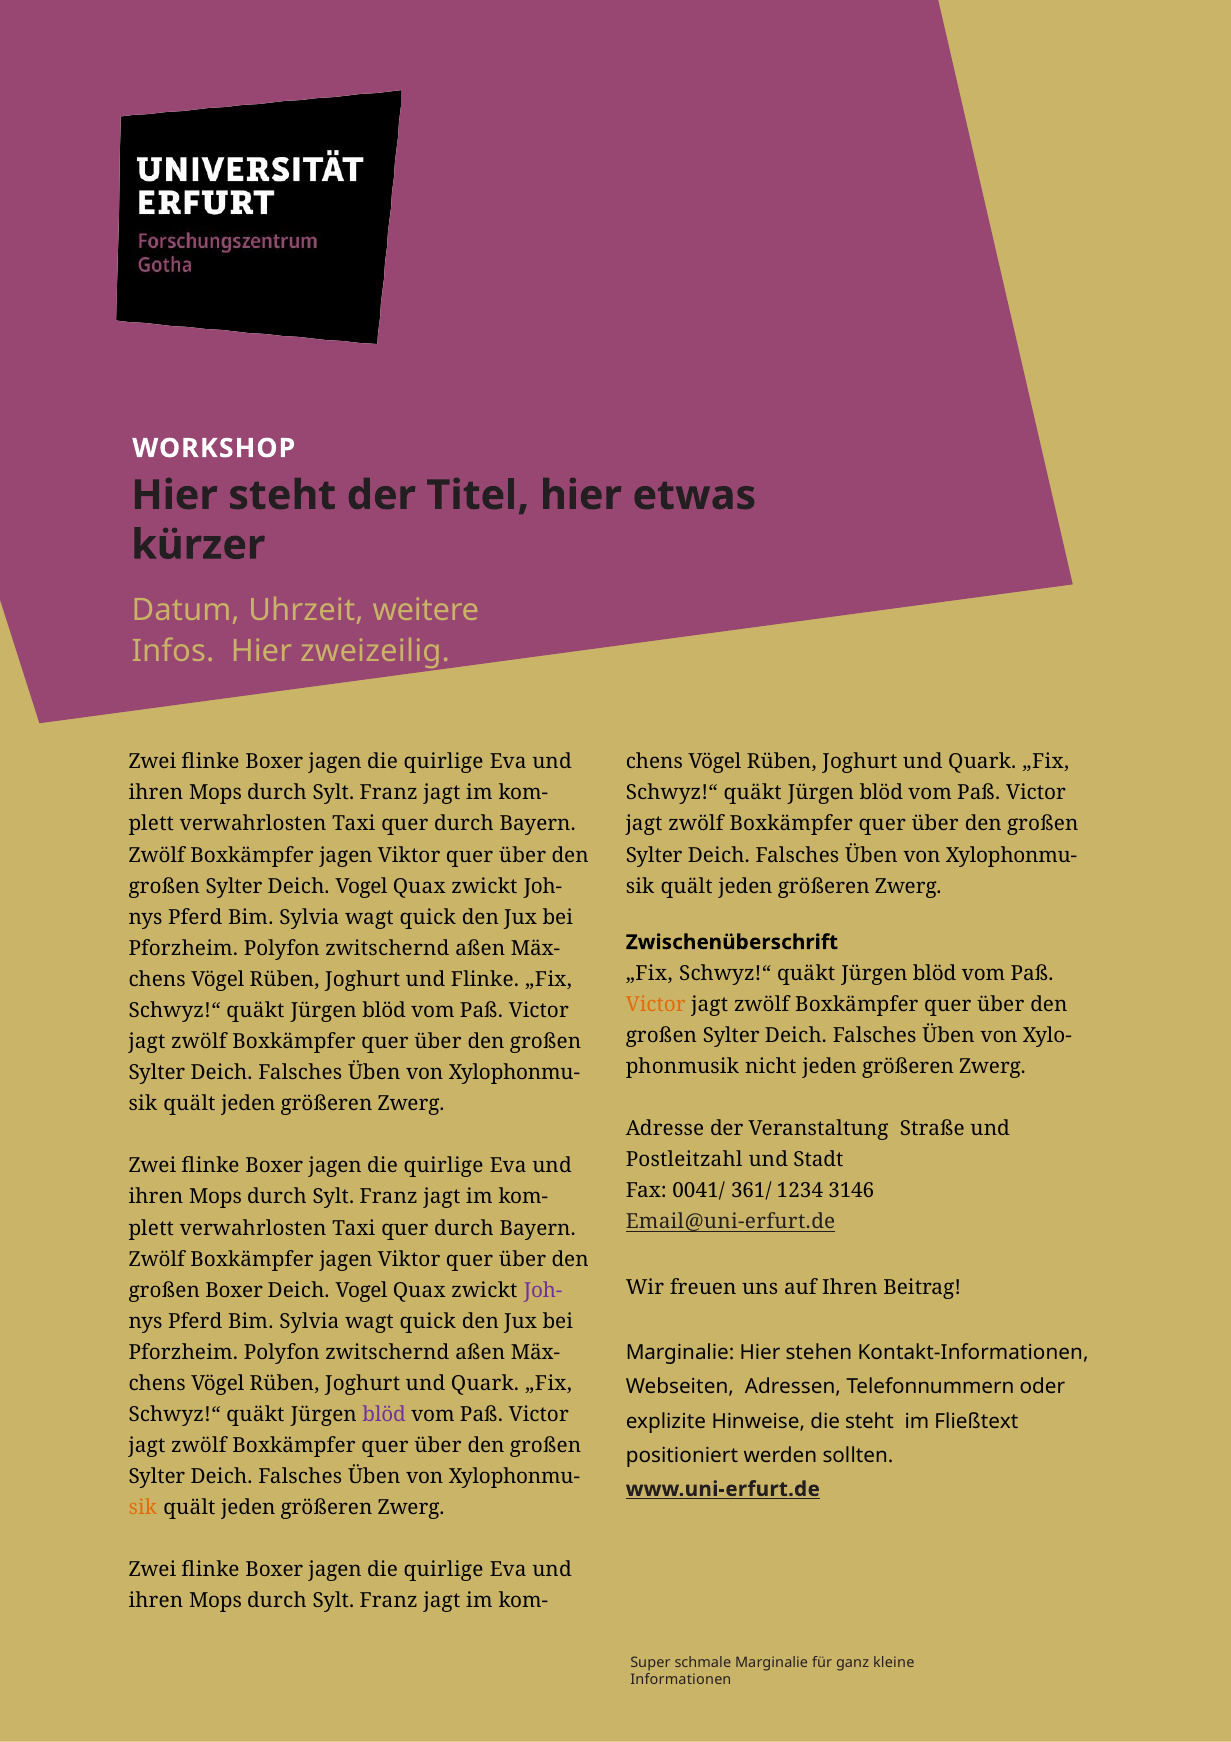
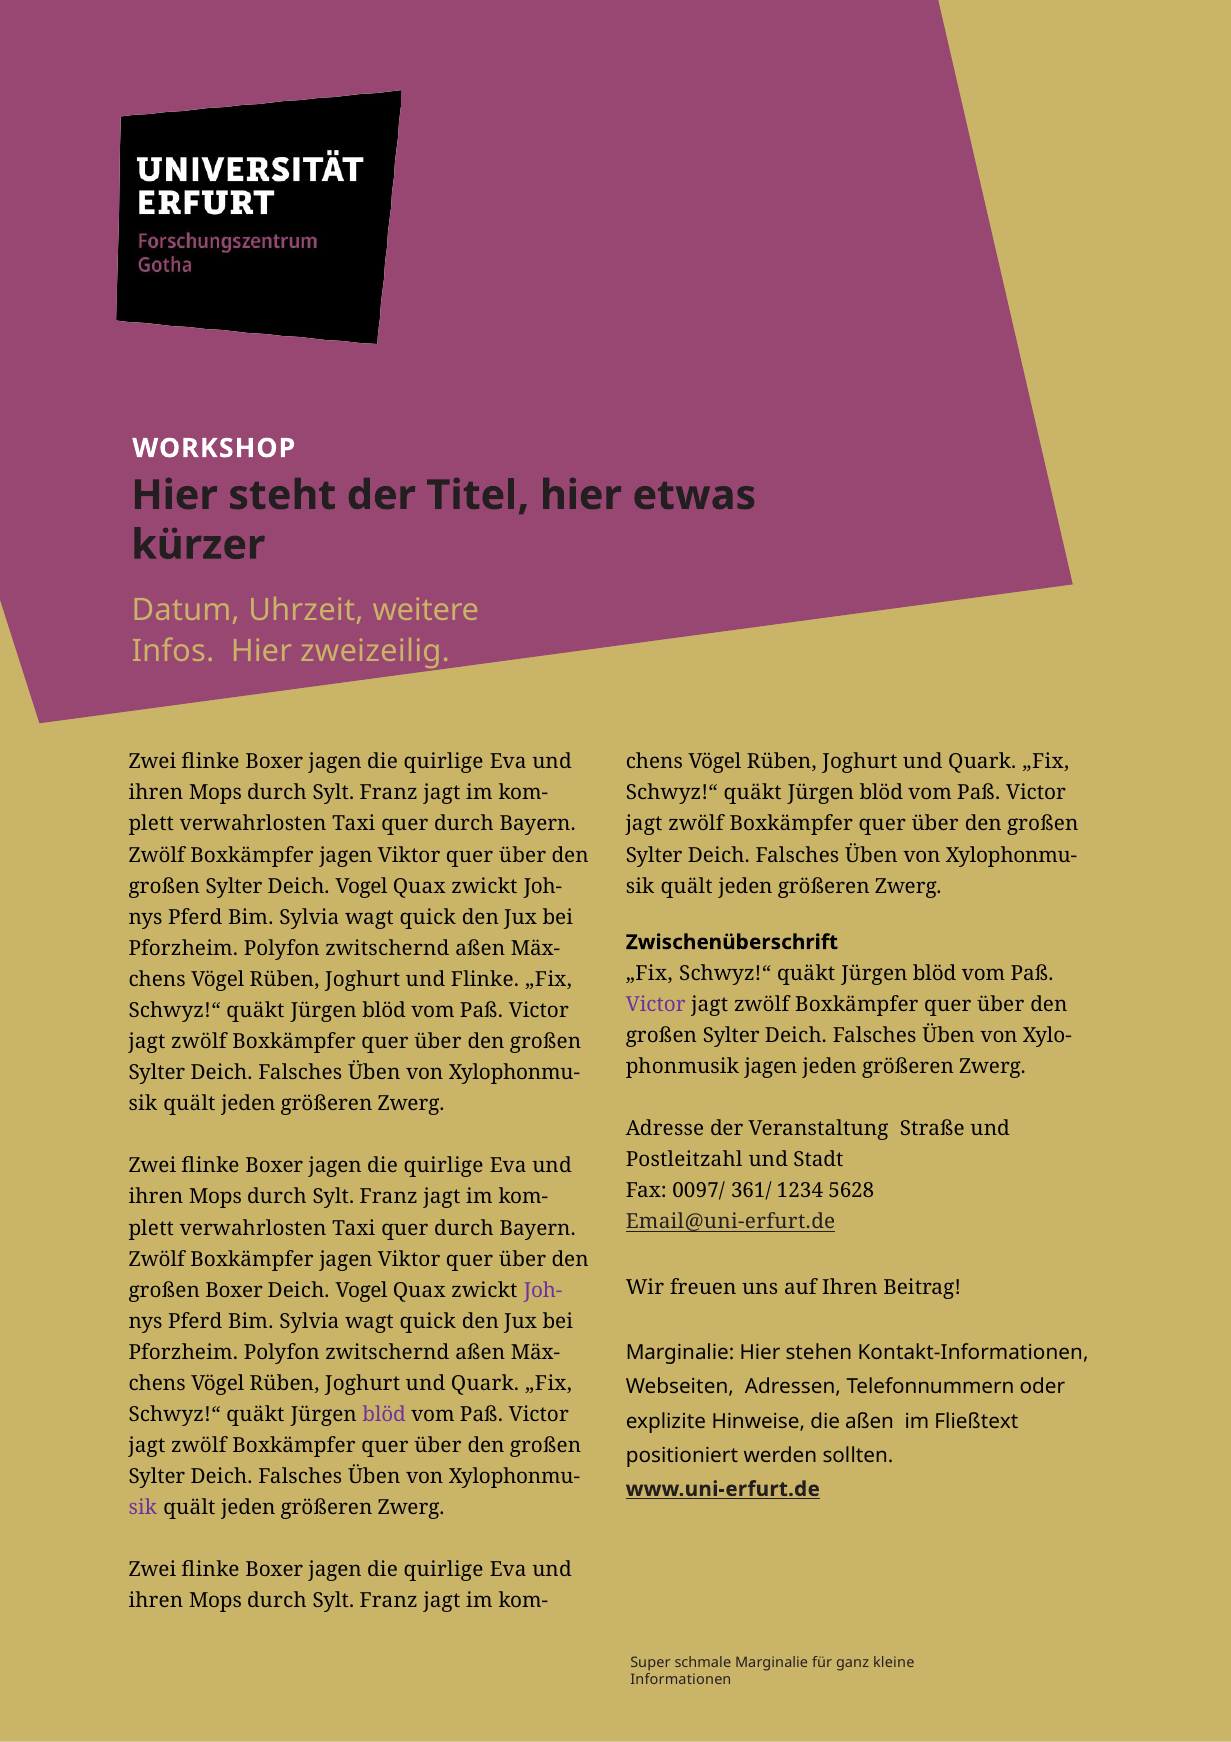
Victor colour: orange -> purple (656, 1004)
phonmusik nicht: nicht -> jagen (771, 1067)
0041/: 0041/ -> 0097/ (699, 1191)
3146: 3146 -> 5628 (851, 1191)
die steht: steht -> aßen (870, 1421)
sik colour: orange -> purple (143, 1508)
